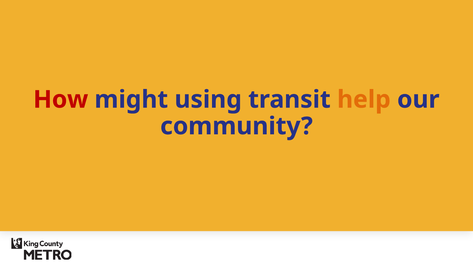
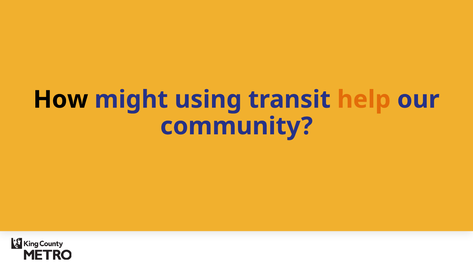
How colour: red -> black (61, 100)
